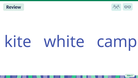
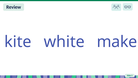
camp: camp -> make (117, 42)
